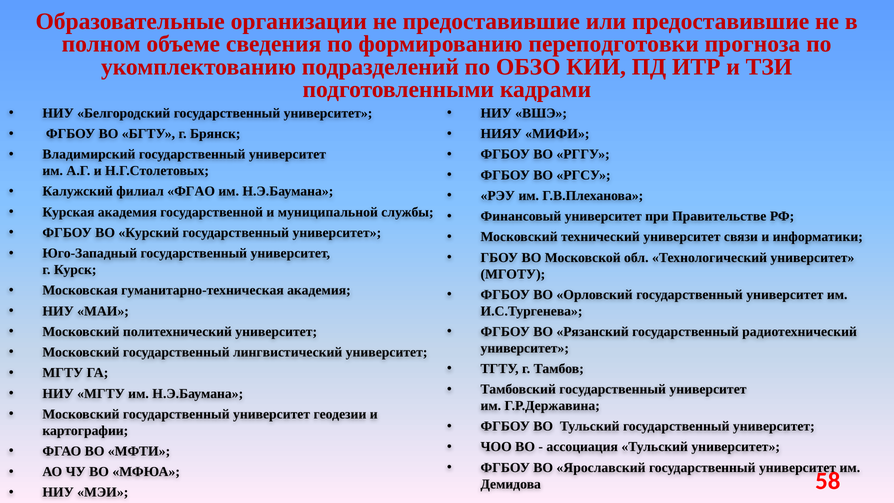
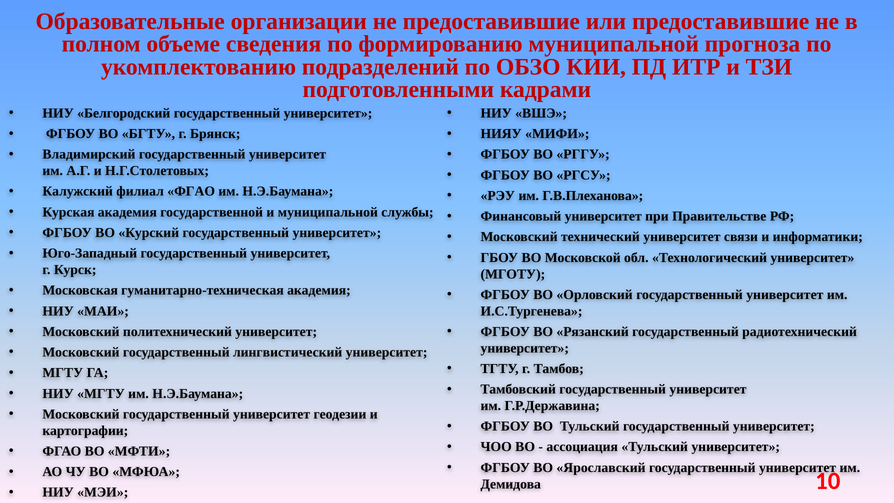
формированию переподготовки: переподготовки -> муниципальной (614, 44)
58: 58 -> 10 (828, 481)
